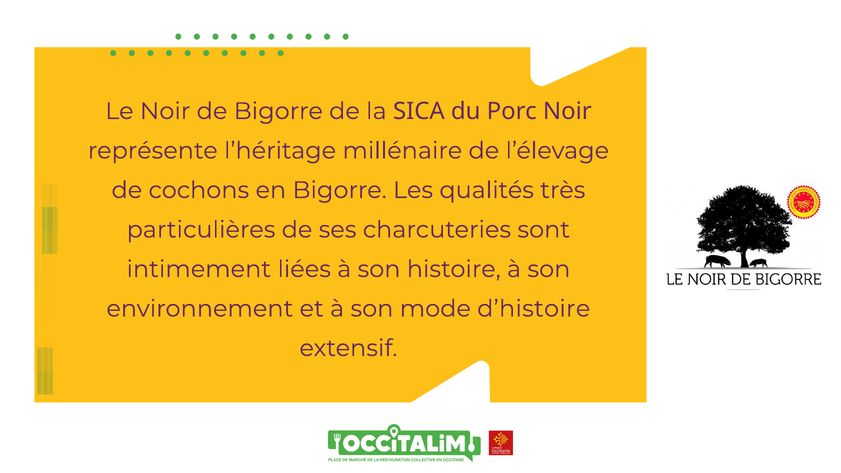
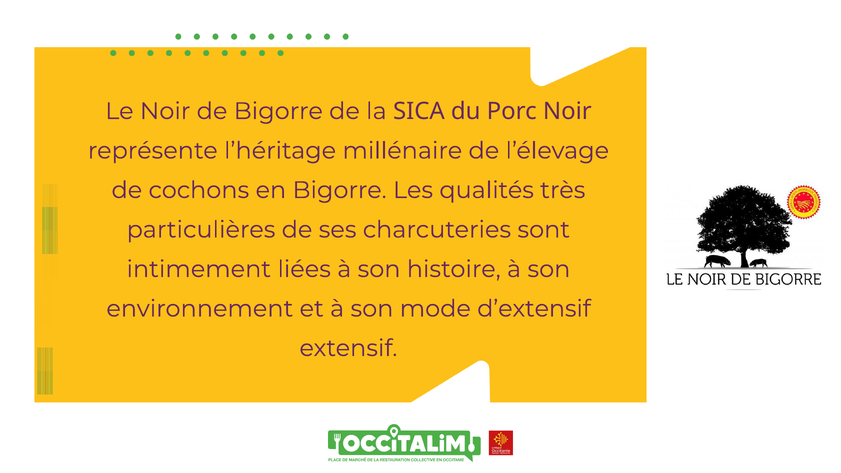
d’histoire: d’histoire -> d’extensif (534, 309)
